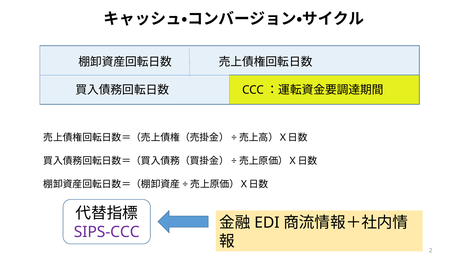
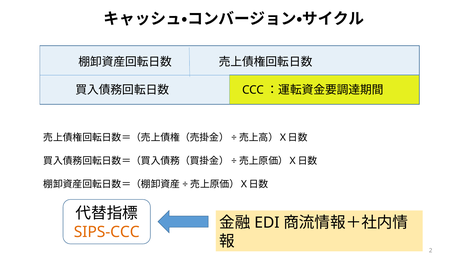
SIPS-CCC colour: purple -> orange (107, 232)
